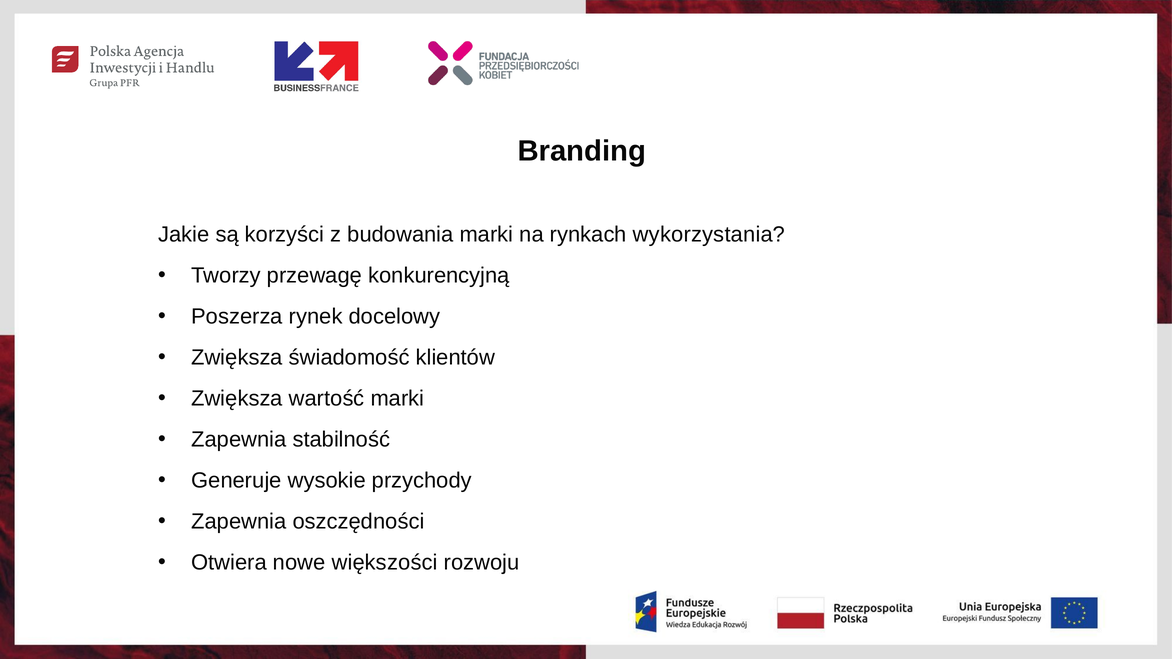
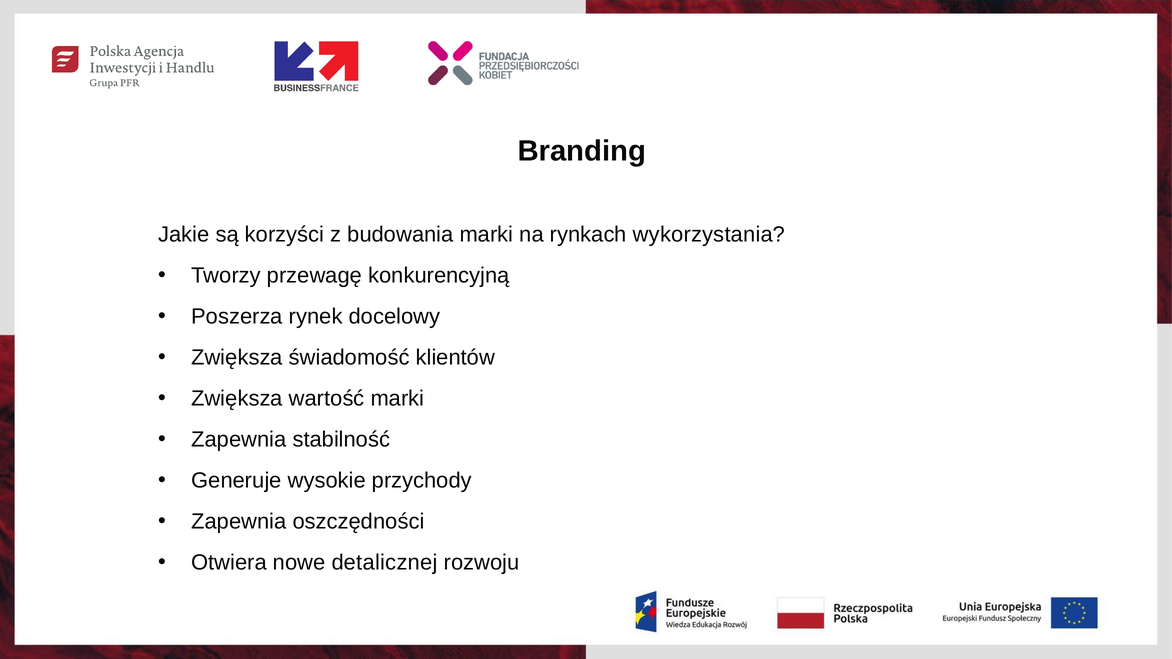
większości: większości -> detalicznej (385, 563)
